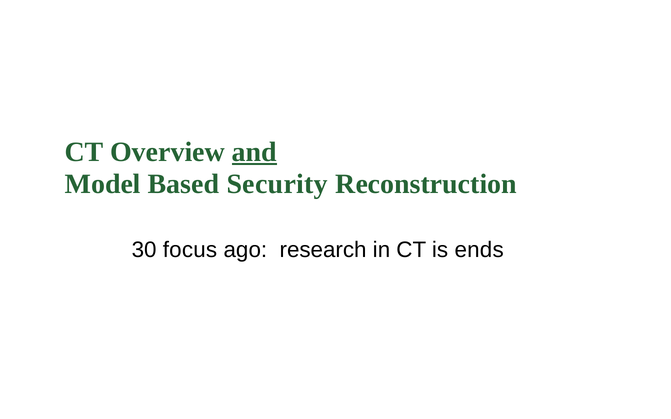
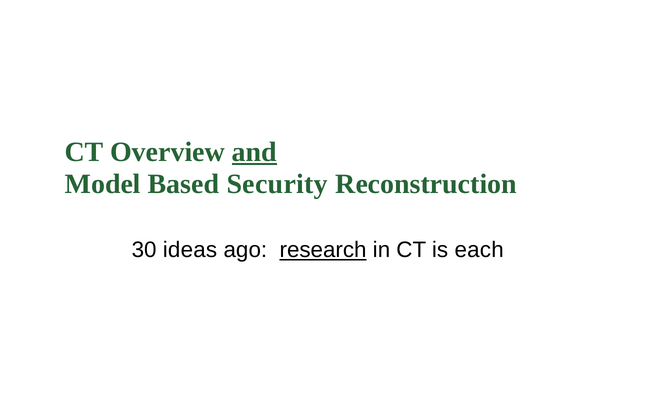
focus: focus -> ideas (190, 250)
research underline: none -> present (323, 250)
ends: ends -> each (479, 250)
